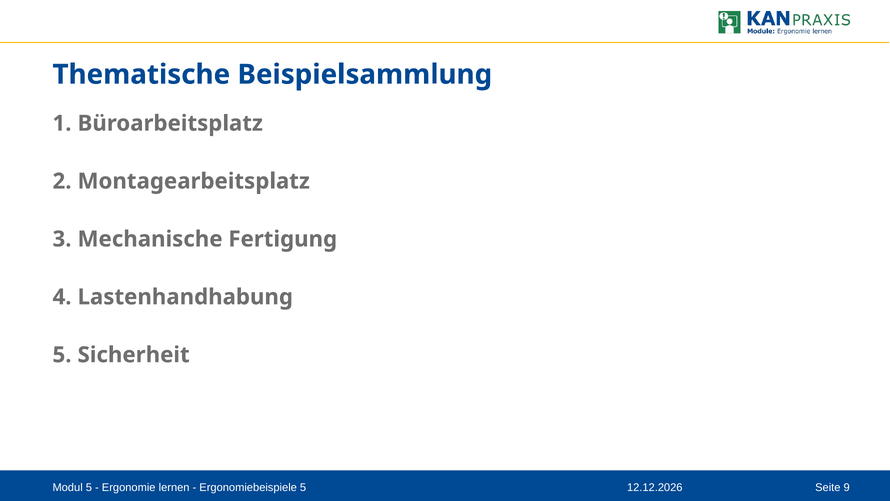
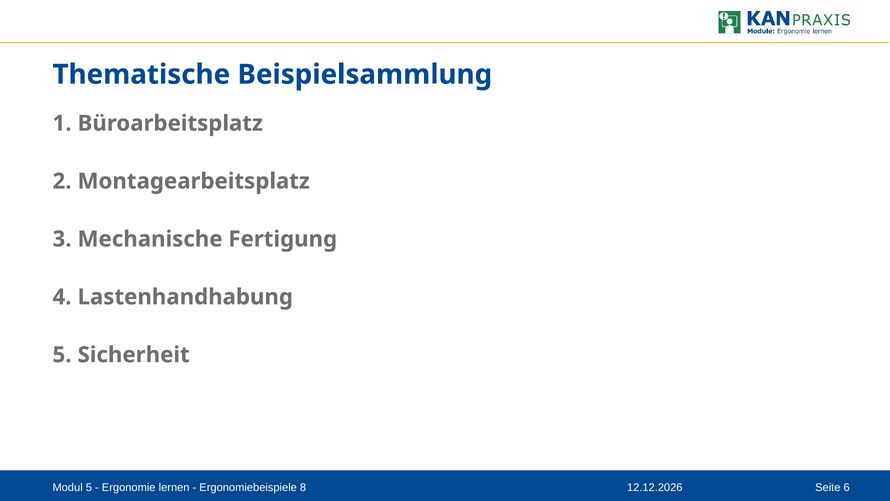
Ergonomiebeispiele 5: 5 -> 8 (303, 487)
9: 9 -> 6 (847, 487)
